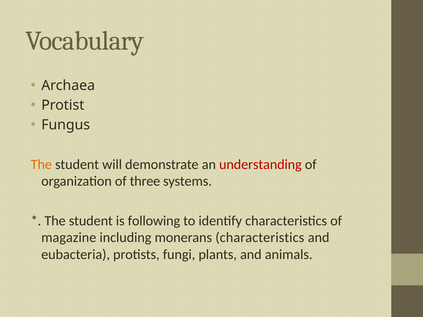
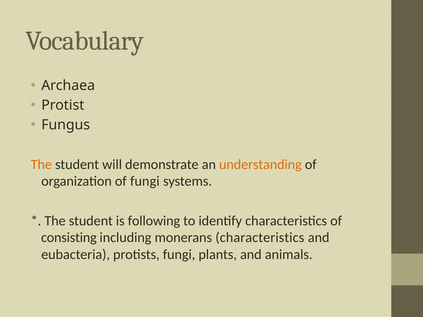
understanding colour: red -> orange (260, 165)
of three: three -> fungi (145, 181)
magazine: magazine -> consisting (69, 238)
